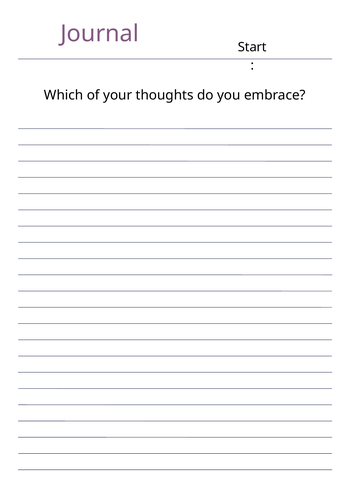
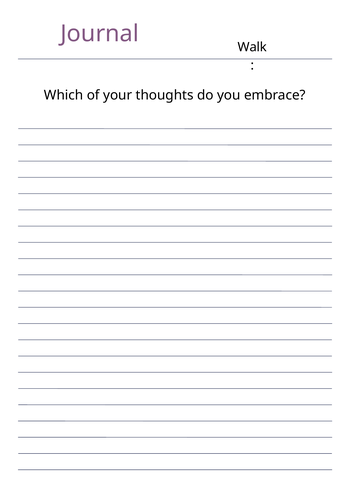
Start: Start -> Walk (252, 47)
